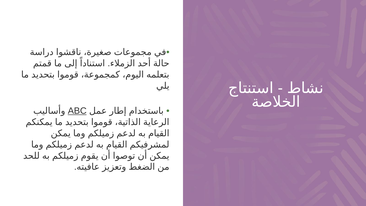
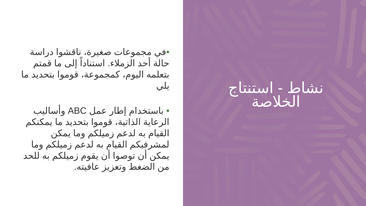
ABC underline: present -> none (77, 111)
